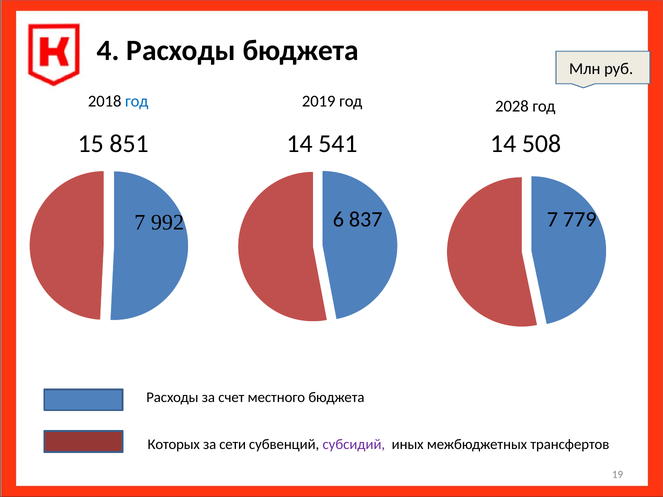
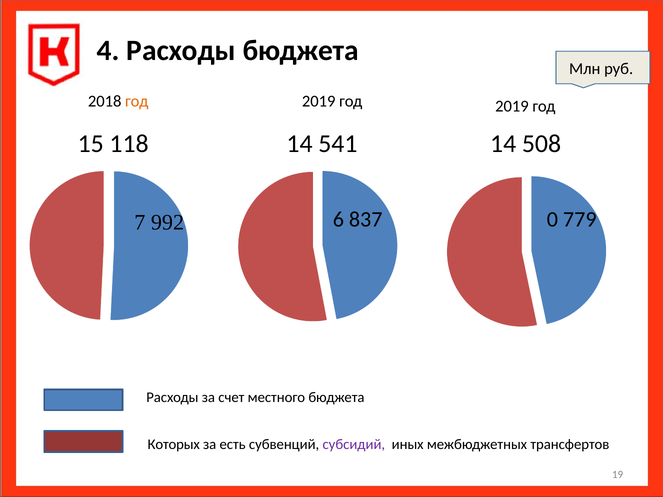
год colour: blue -> orange (137, 101)
год 2028: 2028 -> 2019 (512, 106)
851: 851 -> 118 (129, 144)
837 7: 7 -> 0 (552, 220)
сети: сети -> есть (233, 444)
